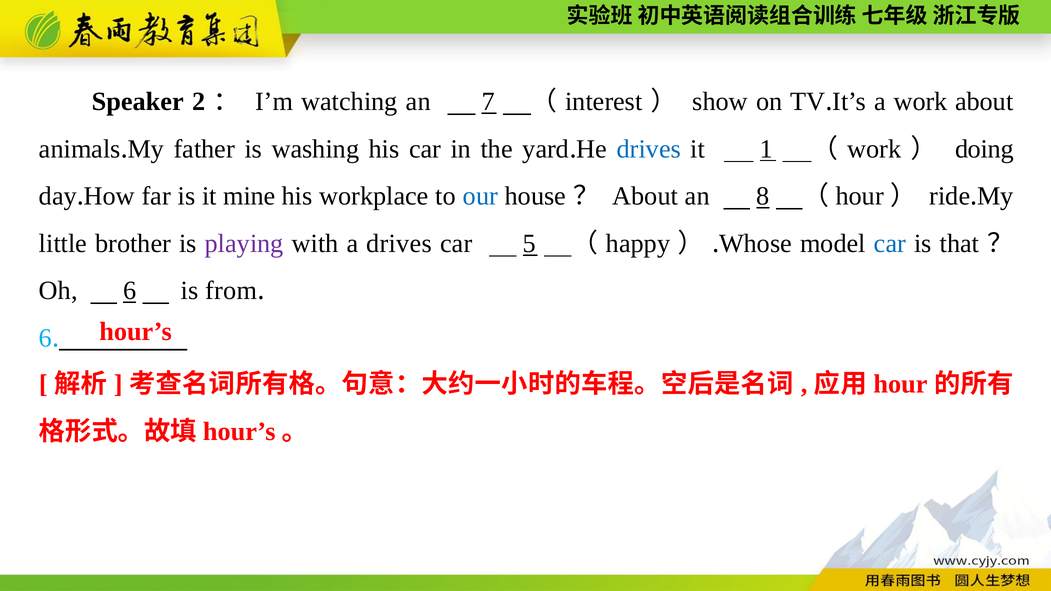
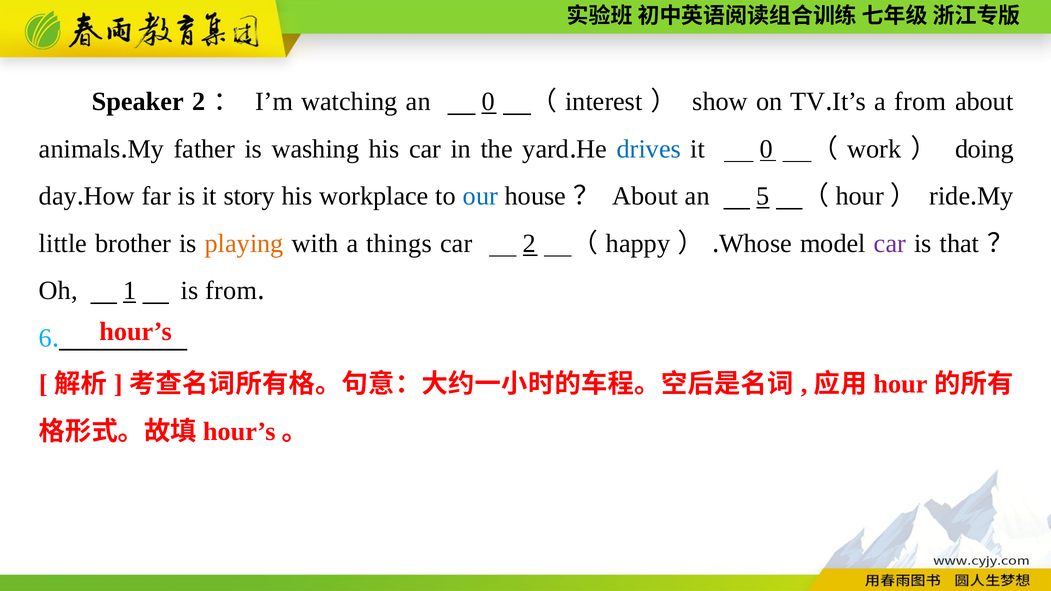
an 7: 7 -> 0 (488, 102)
a work: work -> from (920, 102)
it 1: 1 -> 0 (766, 149)
mine: mine -> story (249, 196)
8: 8 -> 5 (763, 196)
playing colour: purple -> orange (244, 244)
a drives: drives -> things (399, 244)
car 5: 5 -> 2 (529, 244)
car colour: blue -> purple (890, 244)
Oh 6: 6 -> 1 (130, 291)
